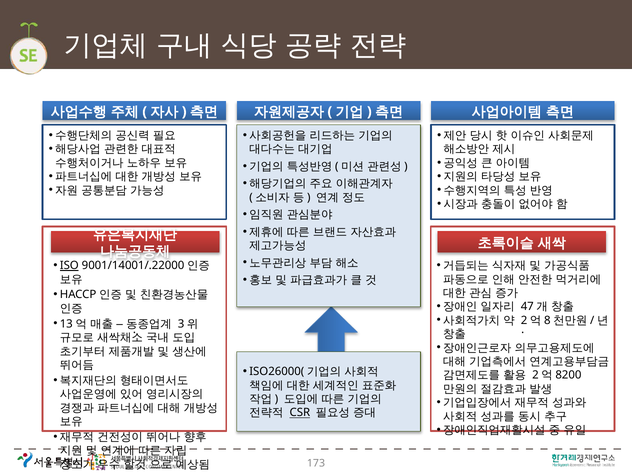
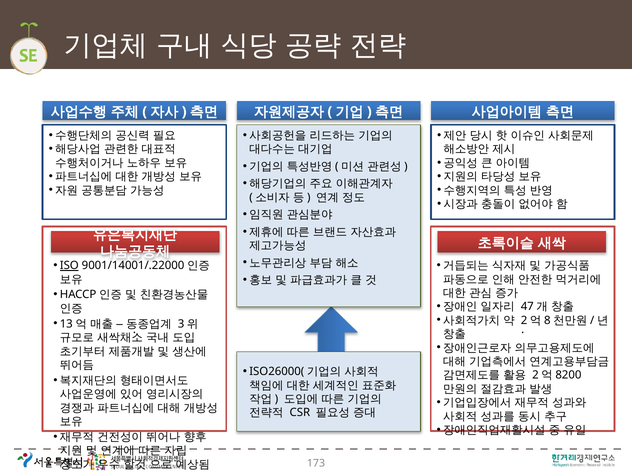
CSR underline: present -> none (300, 413)
